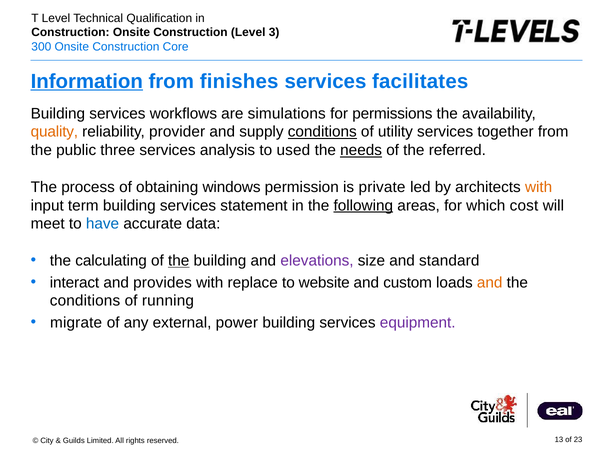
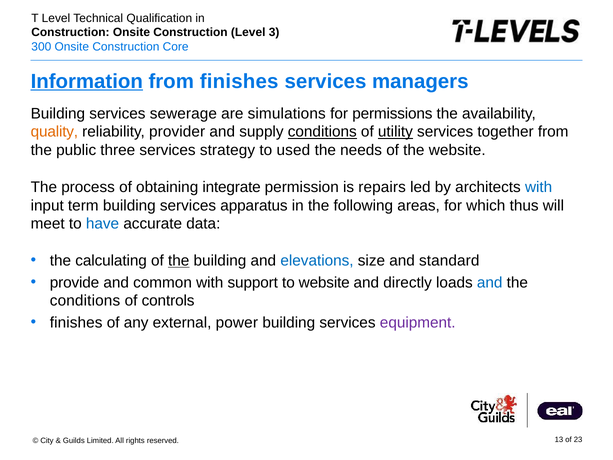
facilitates: facilitates -> managers (420, 81)
workflows: workflows -> sewerage (183, 113)
utility underline: none -> present (395, 132)
analysis: analysis -> strategy (227, 150)
needs underline: present -> none (361, 150)
the referred: referred -> website (457, 150)
windows: windows -> integrate (232, 187)
private: private -> repairs (382, 187)
with colour: orange -> blue (539, 187)
statement: statement -> apparatus (254, 205)
following underline: present -> none (363, 205)
cost: cost -> thus (524, 205)
elevations colour: purple -> blue (317, 261)
interact: interact -> provide (75, 282)
provides: provides -> common (163, 282)
replace: replace -> support (253, 282)
custom: custom -> directly (408, 282)
and colour: orange -> blue (490, 282)
running: running -> controls (168, 301)
migrate: migrate -> finishes (76, 322)
